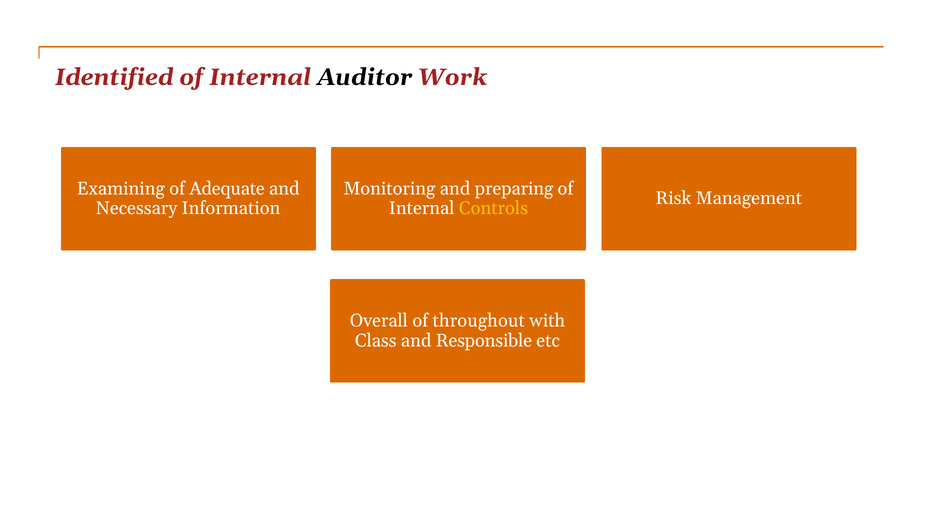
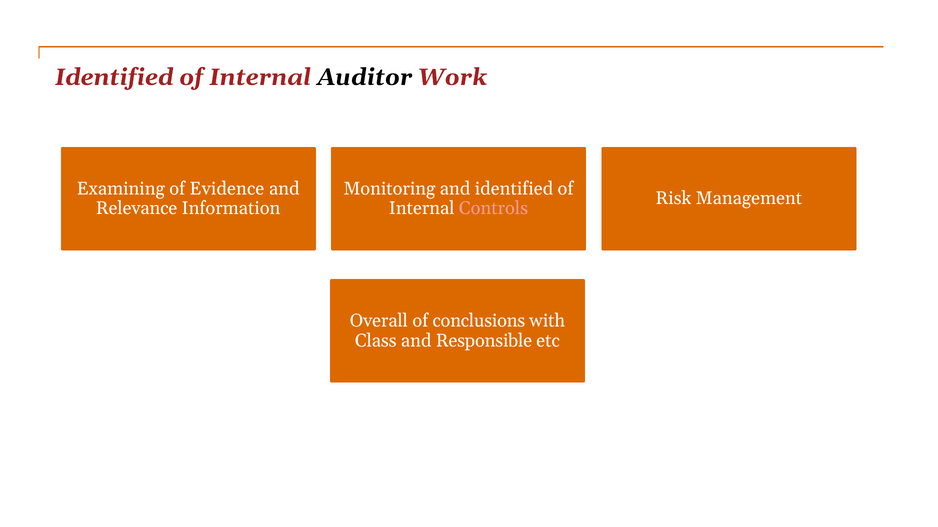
Adequate: Adequate -> Evidence (227, 189)
and preparing: preparing -> identified (514, 189)
Necessary: Necessary -> Relevance (137, 209)
Controls colour: yellow -> pink (493, 209)
throughout: throughout -> conclusions (479, 321)
